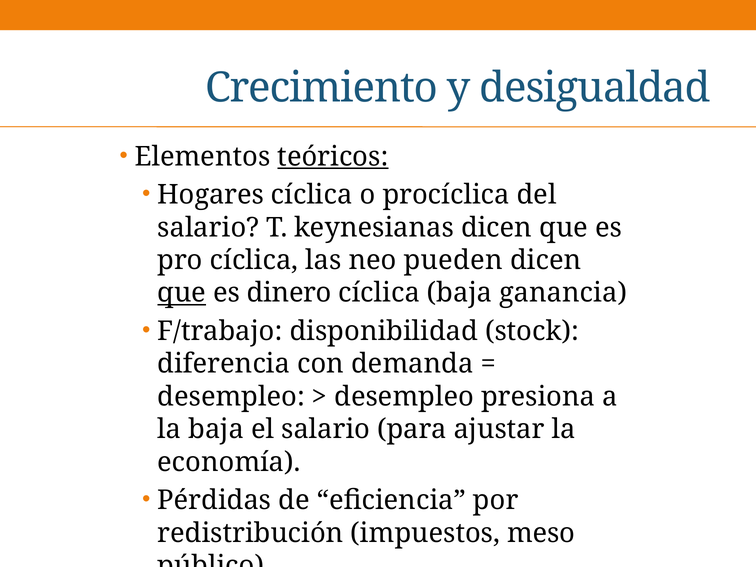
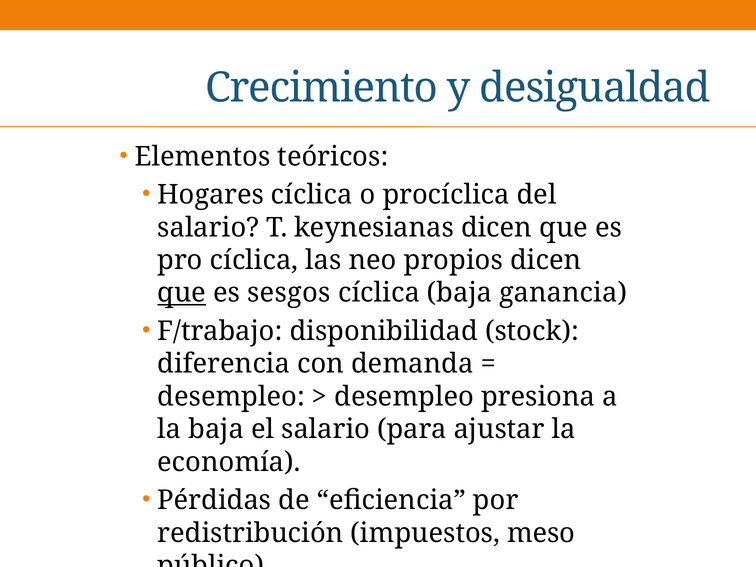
teóricos underline: present -> none (333, 157)
pueden: pueden -> propios (453, 260)
dinero: dinero -> sesgos (289, 293)
